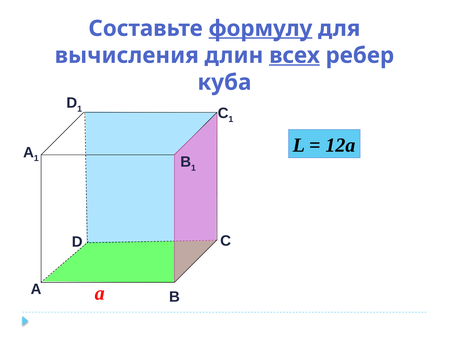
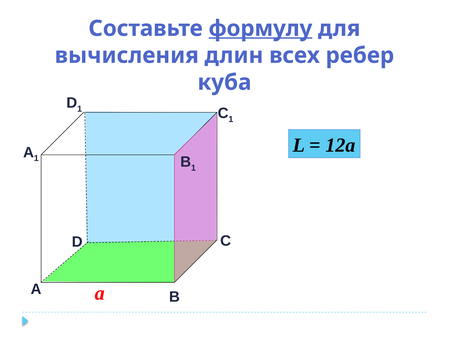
всех underline: present -> none (294, 55)
